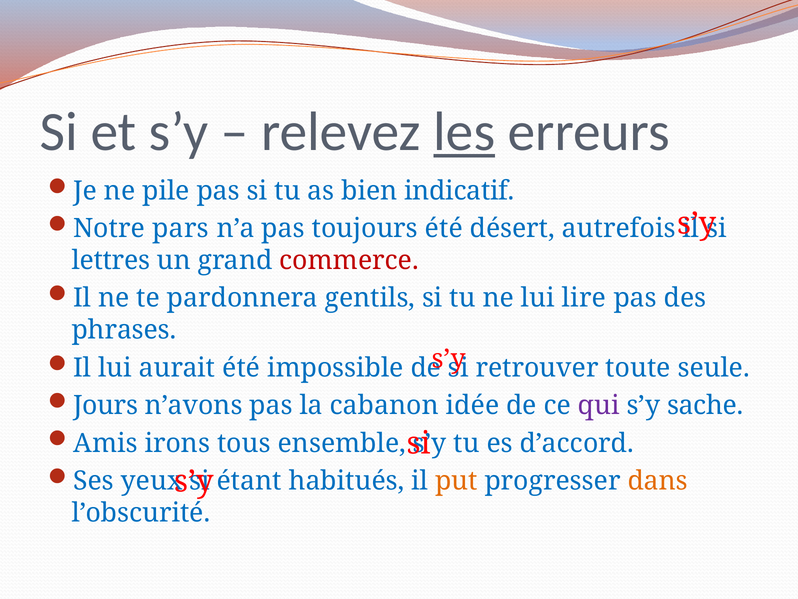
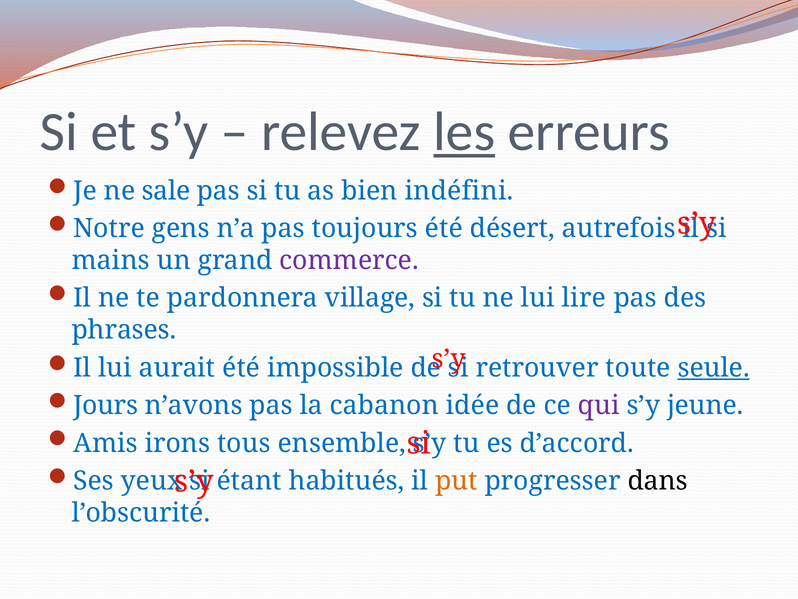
pile: pile -> sale (166, 191)
indicatif: indicatif -> indéfini (459, 191)
pars: pars -> gens (181, 228)
lettres: lettres -> mains (111, 260)
commerce colour: red -> purple (349, 260)
gentils: gentils -> village (370, 298)
seule underline: none -> present (714, 368)
sache: sache -> jeune (705, 405)
dans colour: orange -> black (658, 481)
